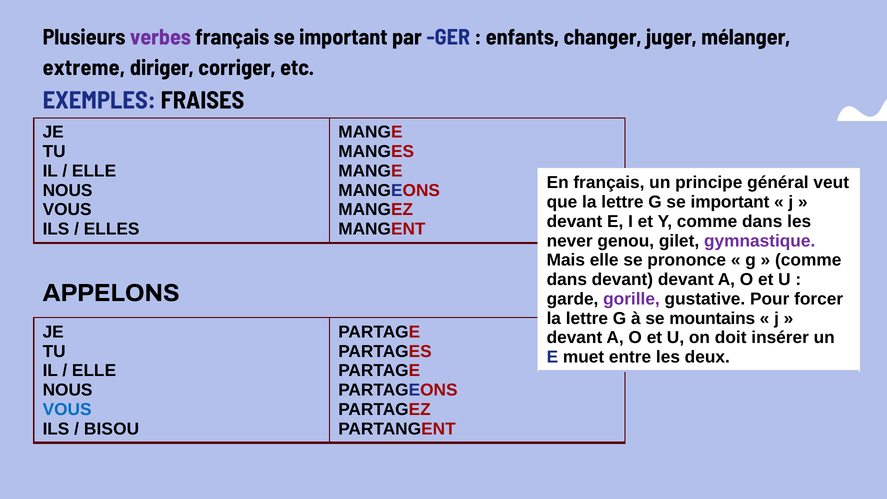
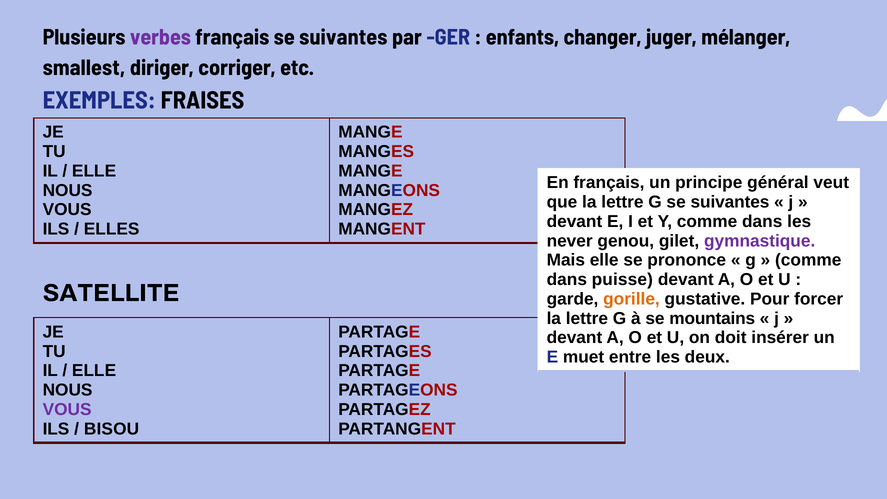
français se important: important -> suivantes (343, 37)
extreme: extreme -> smallest (84, 68)
G se important: important -> suivantes (730, 202)
dans devant: devant -> puisse (622, 280)
APPELONS: APPELONS -> SATELLITE (111, 293)
gorille colour: purple -> orange (631, 299)
VOUS colour: blue -> purple (67, 410)
